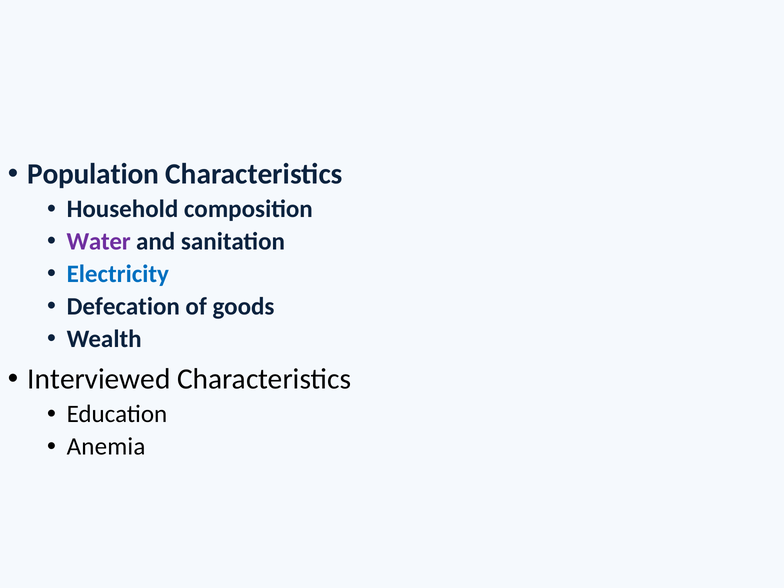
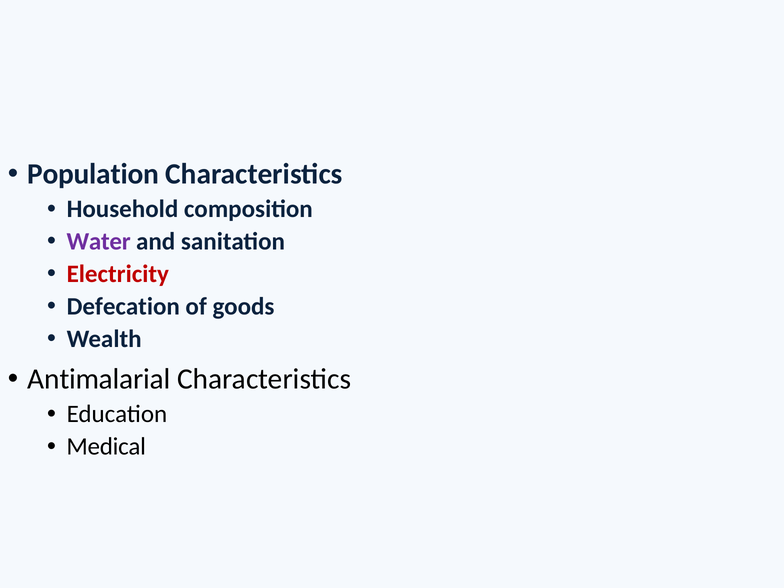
Electricity colour: blue -> red (118, 274)
Interviewed: Interviewed -> Antimalarial (99, 379)
Anemia: Anemia -> Medical (106, 447)
